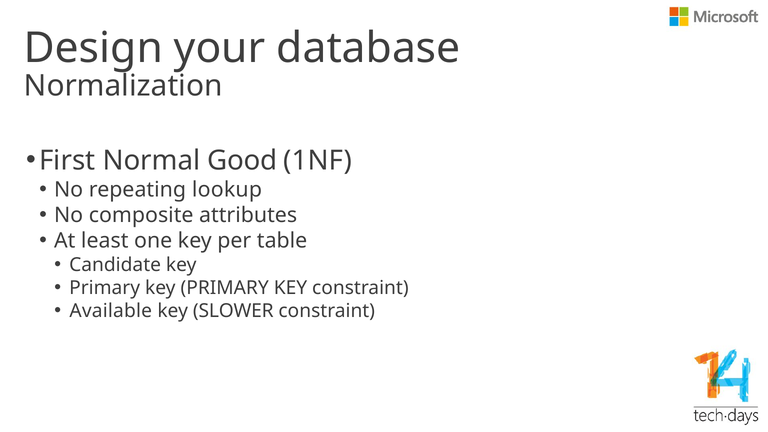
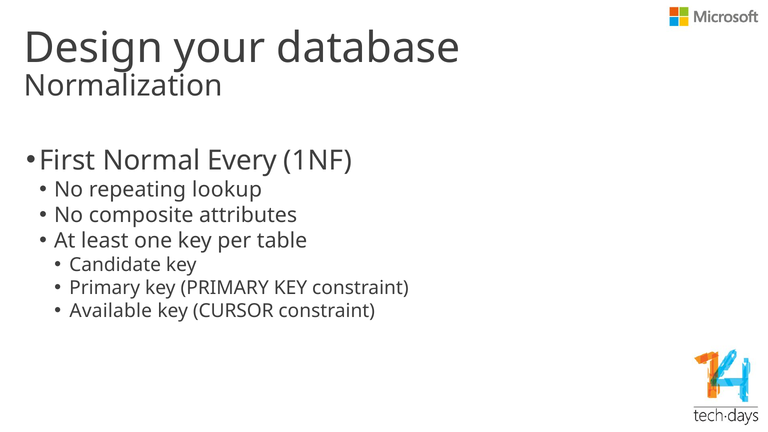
Good: Good -> Every (242, 161)
SLOWER: SLOWER -> CURSOR (233, 311)
